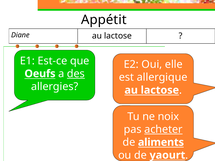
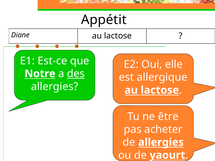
Oeufs: Oeufs -> Notre (40, 74)
noix: noix -> être (168, 117)
acheter underline: present -> none (163, 130)
de aliments: aliments -> allergies (161, 142)
